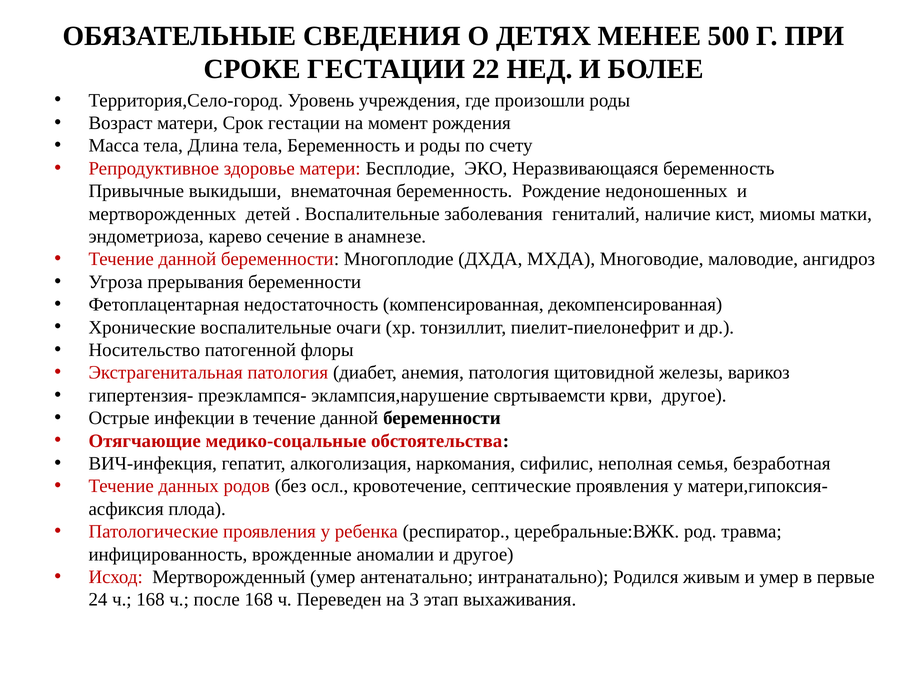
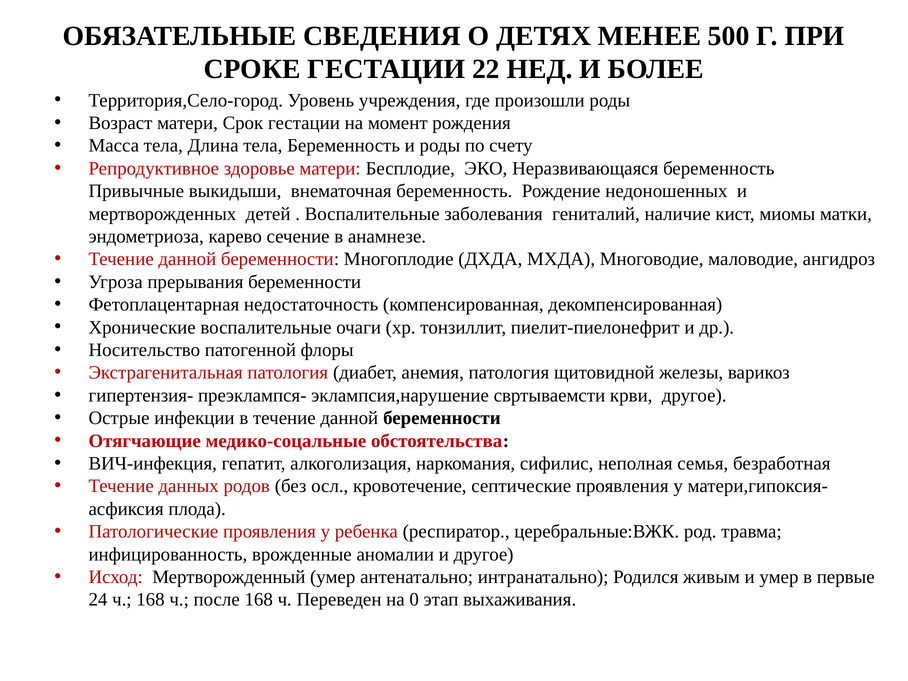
3: 3 -> 0 (414, 600)
